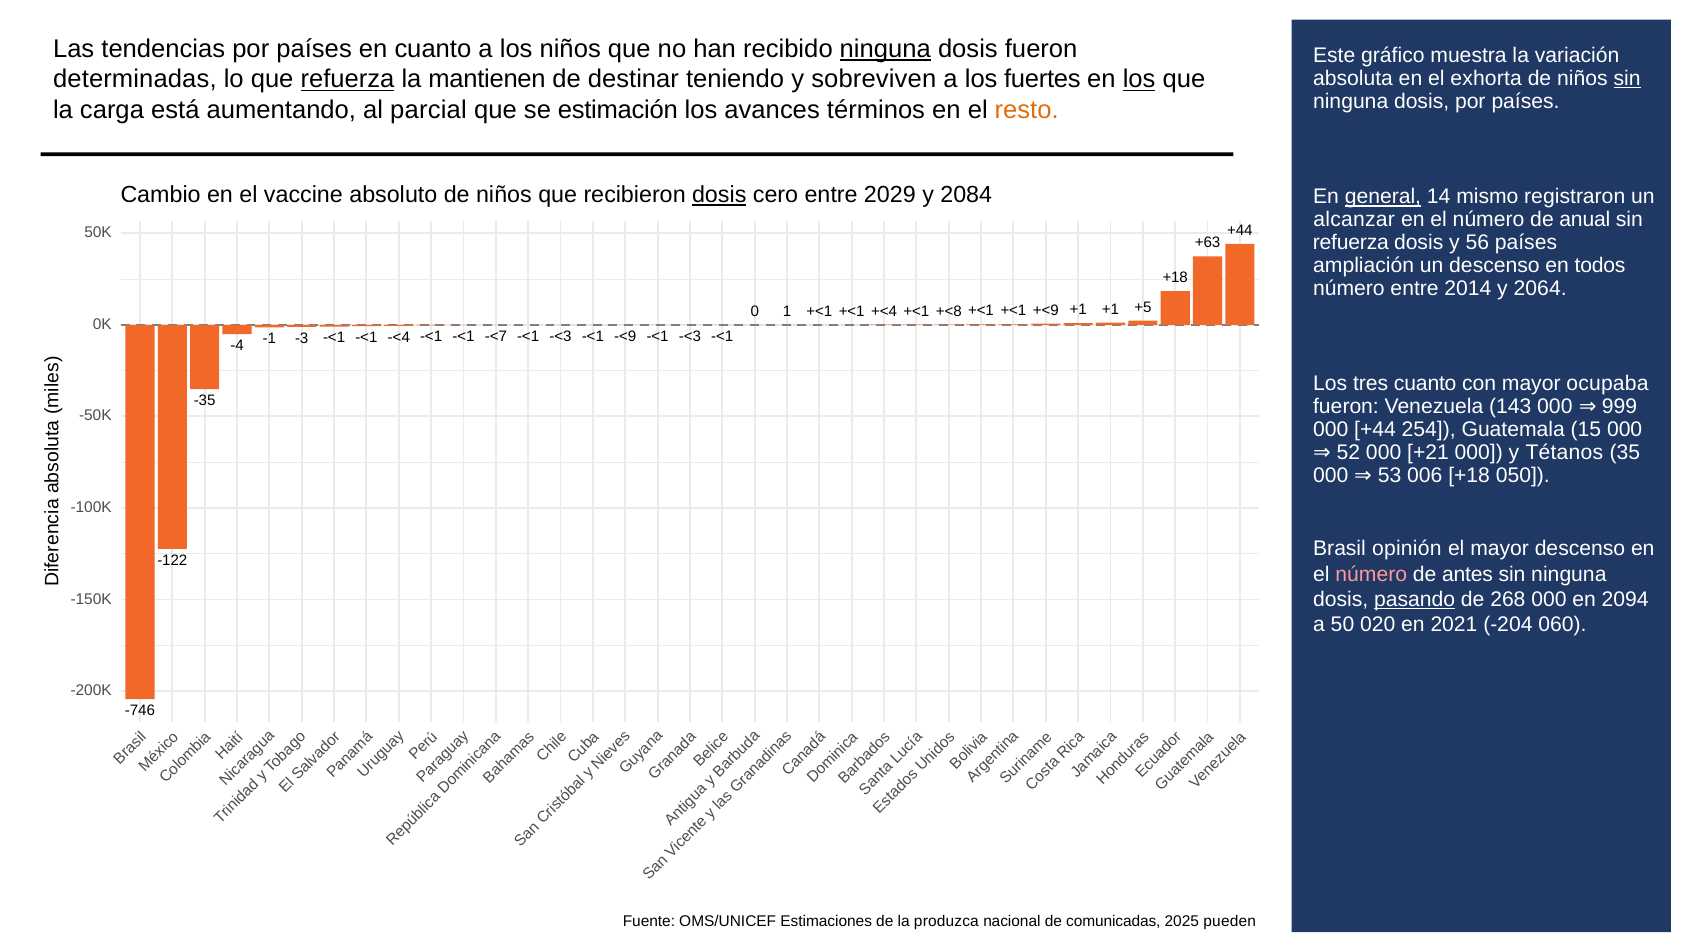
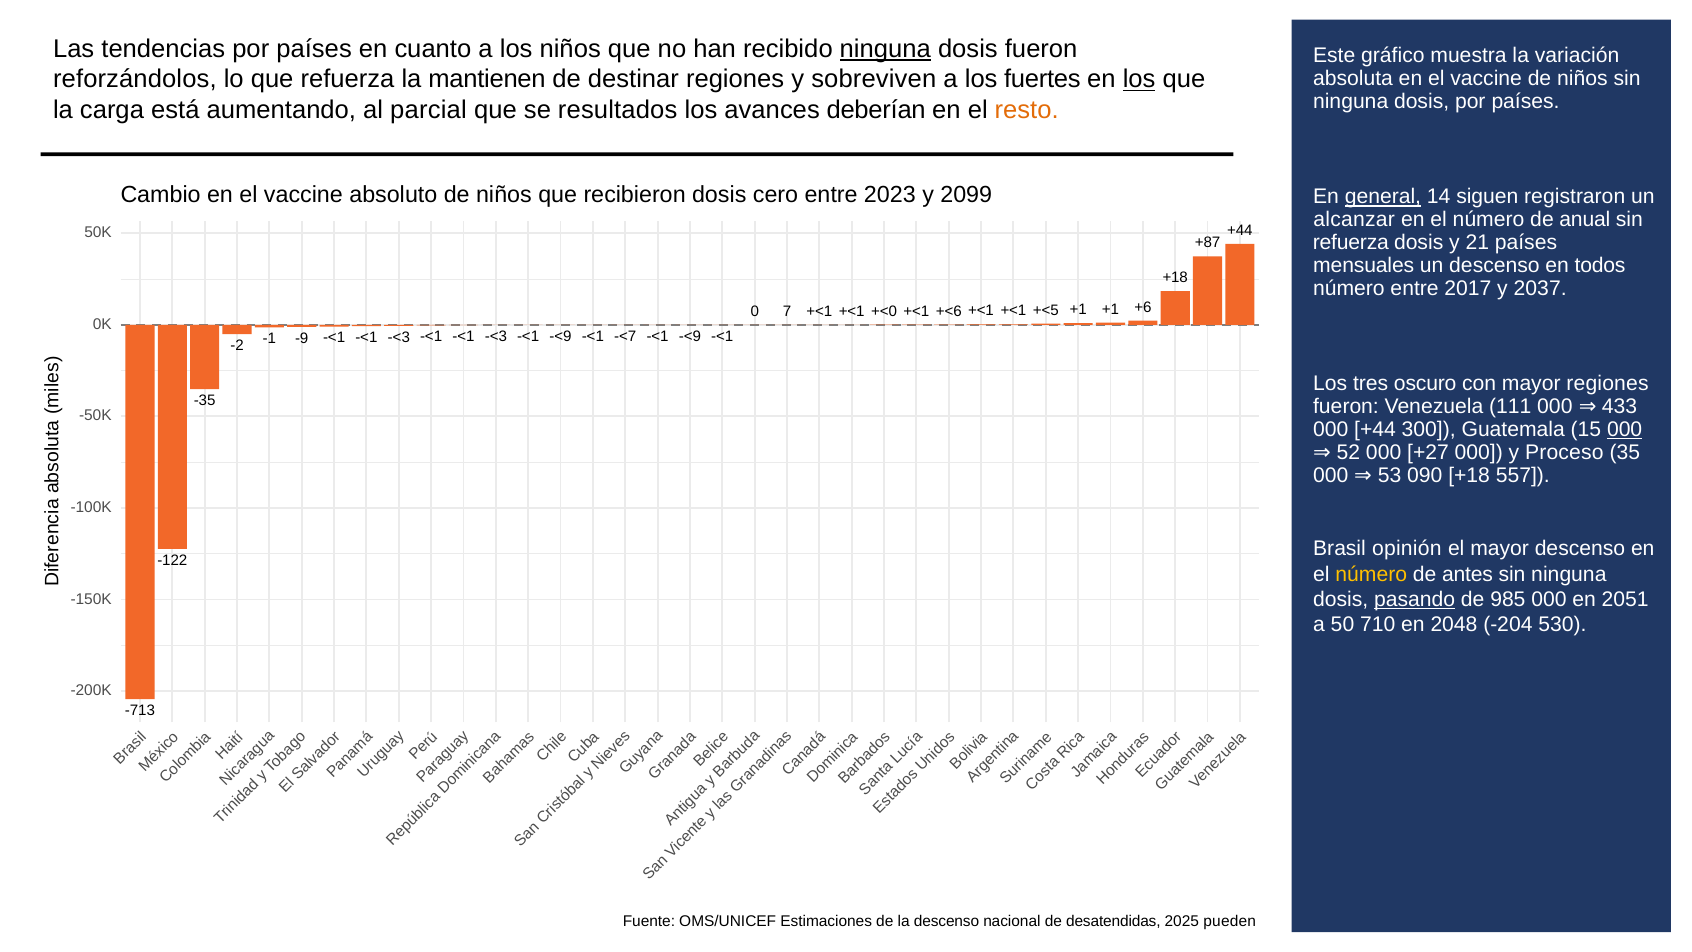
determinadas: determinadas -> reforzándolos (135, 79)
refuerza underline: present -> none (348, 79)
destinar teniendo: teniendo -> regiones (735, 79)
absoluta en el exhorta: exhorta -> vaccine (1486, 78)
sin underline: present -> none (1627, 78)
estimación: estimación -> resultados (618, 110)
términos: términos -> deberían (876, 110)
dosis underline: present -> none (719, 195)
2029: 2029 -> 2023 (890, 195)
2084: 2084 -> 2099 (966, 195)
mismo: mismo -> siguen (1487, 197)
56: 56 -> 21 (1477, 243)
+63: +63 -> +87 (1208, 243)
ampliación: ampliación -> mensuales (1364, 265)
2014: 2014 -> 2017 (1468, 288)
2064: 2064 -> 2037 (1540, 288)
1: 1 -> 7 (787, 311)
+<4: +<4 -> +<0 (884, 311)
+<8: +<8 -> +<6 (949, 311)
+<9: +<9 -> +<5 (1046, 310)
+5: +5 -> +6 (1143, 307)
-4: -4 -> -2 (237, 345)
-3: -3 -> -9 (302, 338)
-<4: -<4 -> -<3 (399, 337)
-<7: -<7 -> -<3 (496, 336)
-<3: -<3 -> -<9 (561, 336)
-<9: -<9 -> -<7 (625, 336)
-<3: -<3 -> -<9 (690, 336)
tres cuanto: cuanto -> oscuro (1425, 384)
mayor ocupaba: ocupaba -> regiones (1608, 384)
143: 143 -> 111 (1510, 407)
999: 999 -> 433 (1620, 407)
254: 254 -> 300 (1429, 430)
000 underline: none -> present (1625, 430)
+21: +21 -> +27 (1428, 452)
Tétanos: Tétanos -> Proceso (1564, 452)
006: 006 -> 090 (1425, 475)
050: 050 -> 557 (1523, 475)
número colour: pink -> yellow (1371, 574)
268: 268 -> 985 (1508, 599)
2094: 2094 -> 2051 (1625, 599)
020: 020 -> 710 (1378, 625)
2021: 2021 -> 2048 (1454, 625)
060: 060 -> 530 (1562, 625)
-746: -746 -> -713 (140, 710)
la produzca: produzca -> descenso (947, 921)
comunicadas: comunicadas -> desatendidas (1113, 921)
